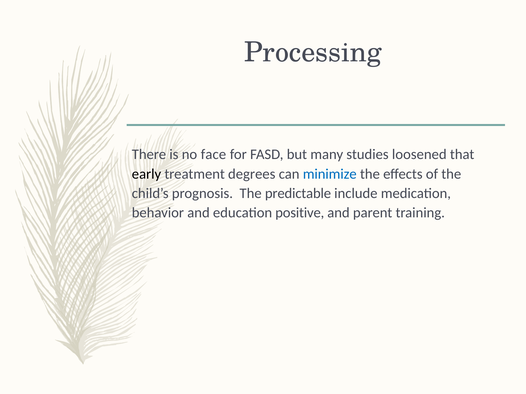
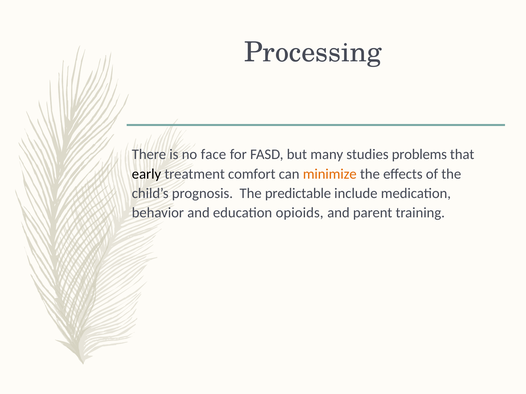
loosened: loosened -> problems (419, 155)
degrees: degrees -> comfort (252, 174)
minimize colour: blue -> orange (330, 174)
positive: positive -> opioids (300, 213)
